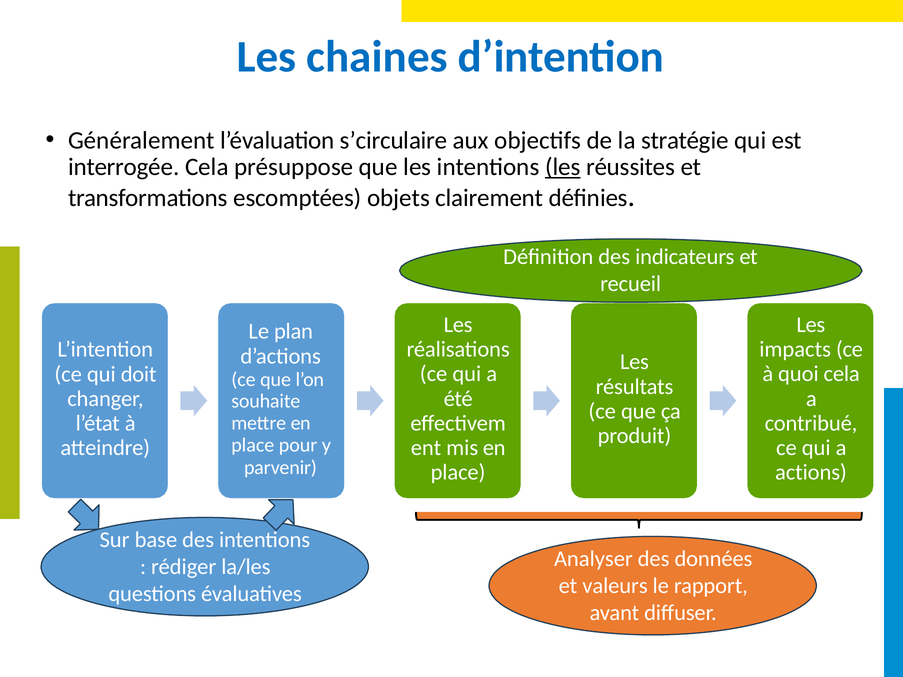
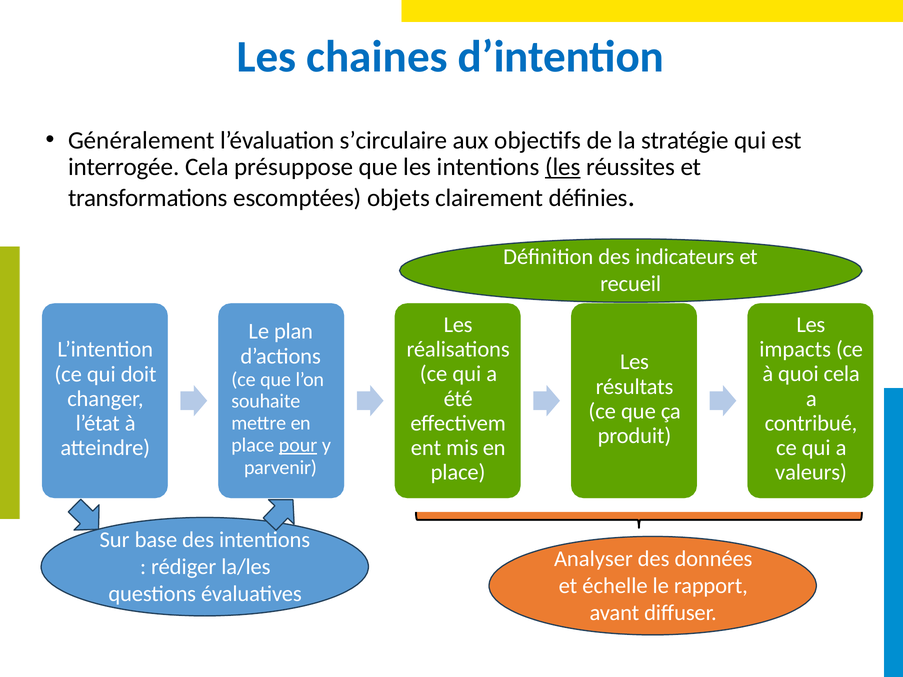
pour underline: none -> present (298, 445)
actions: actions -> valeurs (811, 473)
valeurs: valeurs -> échelle (615, 586)
